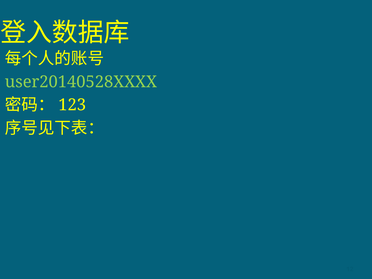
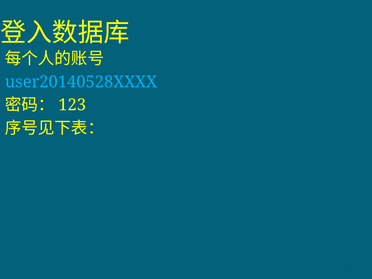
user20140528XXXX colour: light green -> light blue (81, 82)
